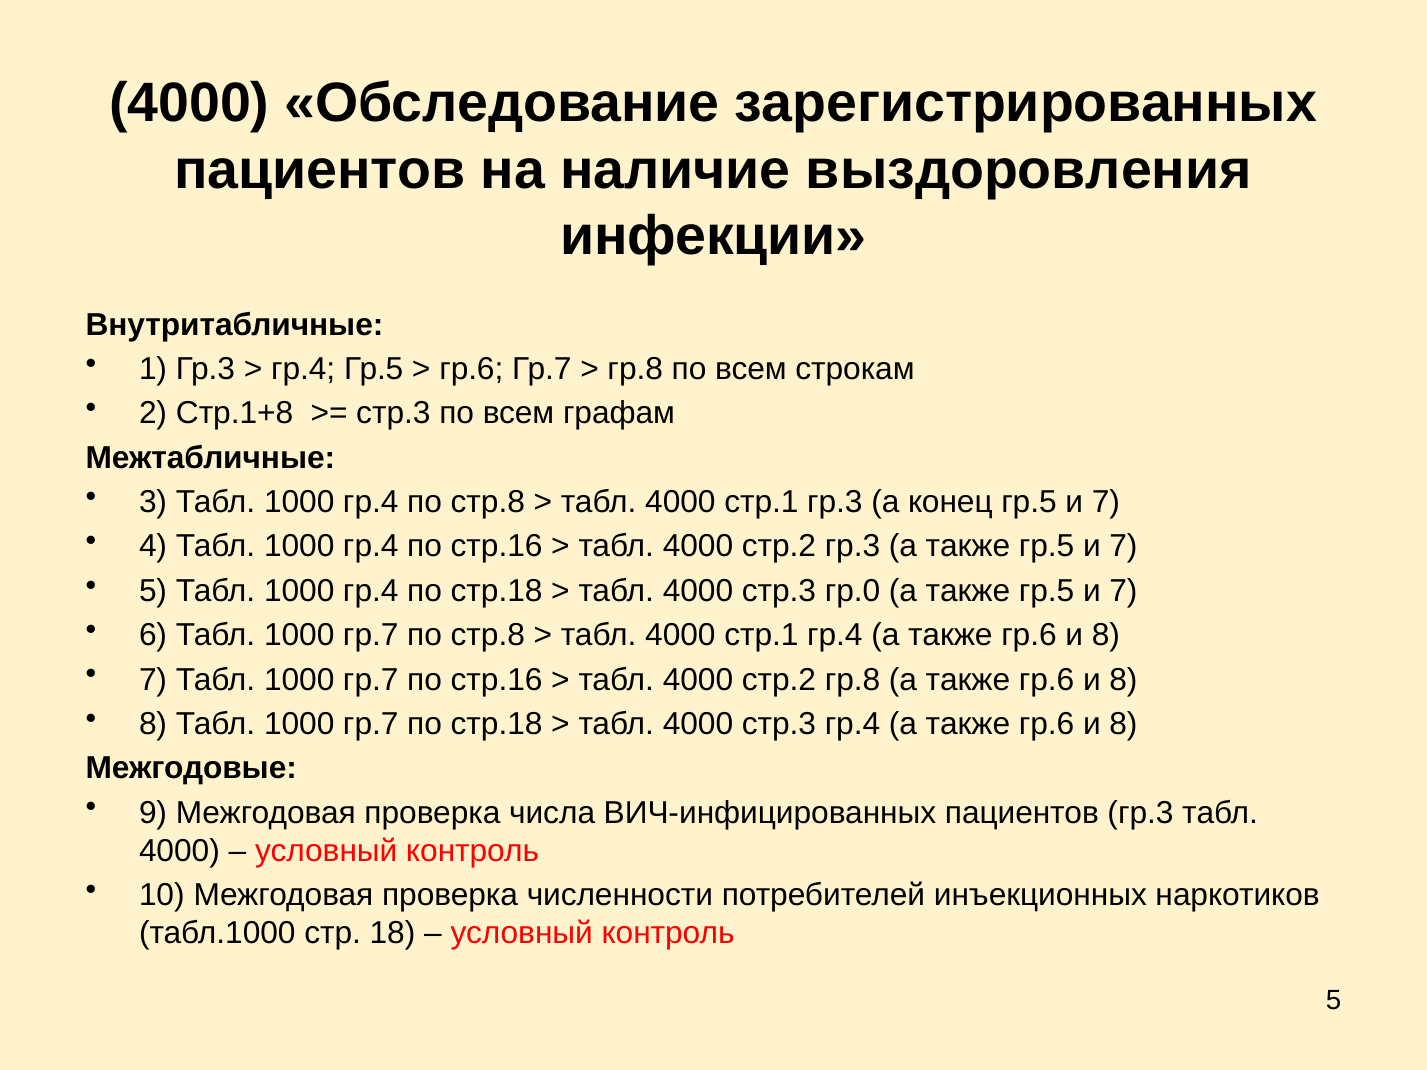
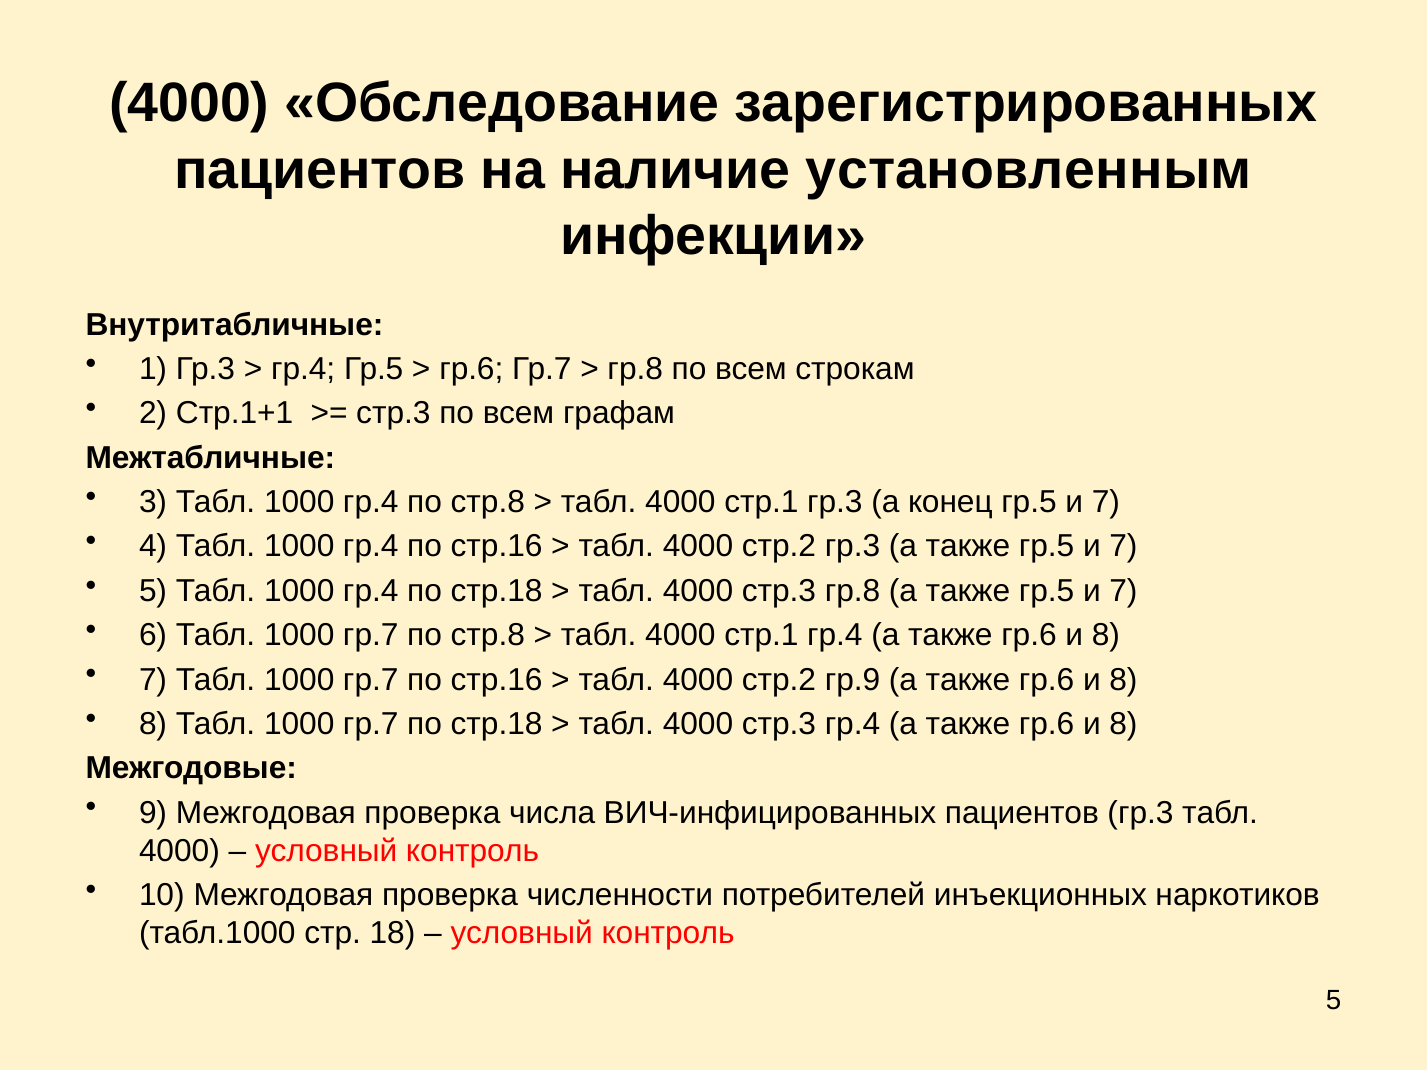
выздоровления: выздоровления -> установленным (1029, 170)
Стр.1+8: Стр.1+8 -> Стр.1+1 (235, 413)
стр.3 гр.0: гр.0 -> гр.8 (853, 591)
стр.2 гр.8: гр.8 -> гр.9 (853, 680)
